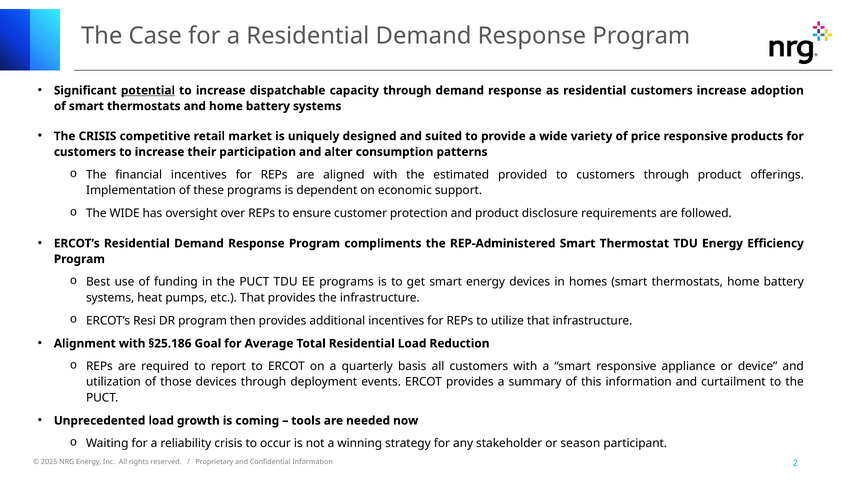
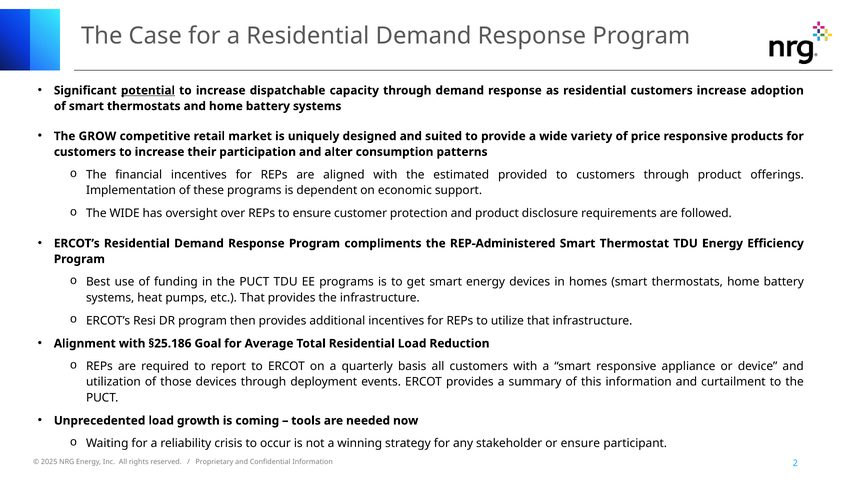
The CRISIS: CRISIS -> GROW (97, 136)
or season: season -> ensure (580, 444)
